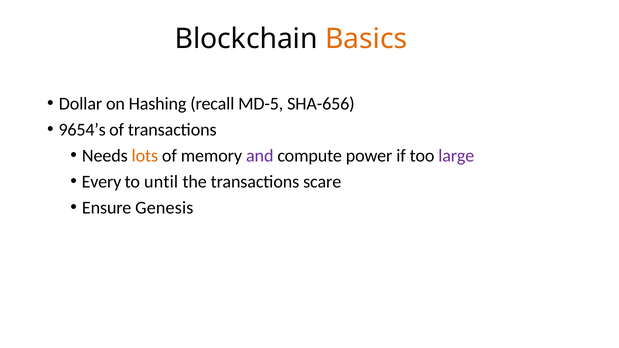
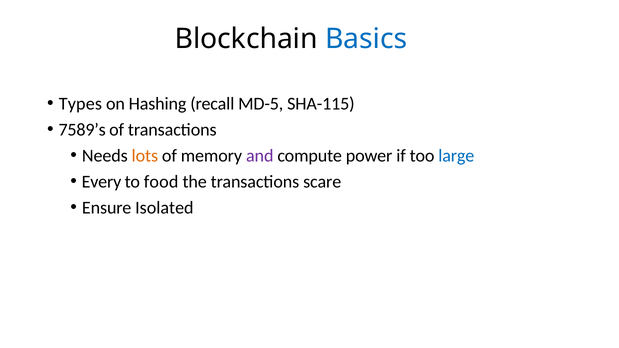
Basics colour: orange -> blue (366, 39)
Dollar: Dollar -> Types (80, 104)
SHA-656: SHA-656 -> SHA-115 (321, 104)
9654’s: 9654’s -> 7589’s (82, 130)
large colour: purple -> blue (456, 156)
until: until -> food (161, 182)
Genesis: Genesis -> Isolated (164, 208)
